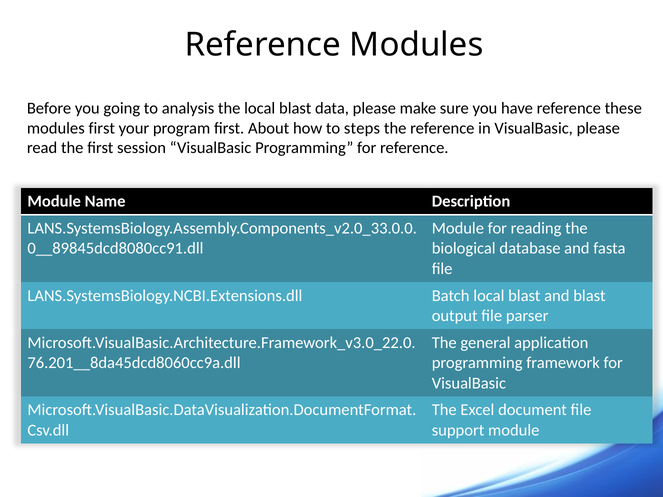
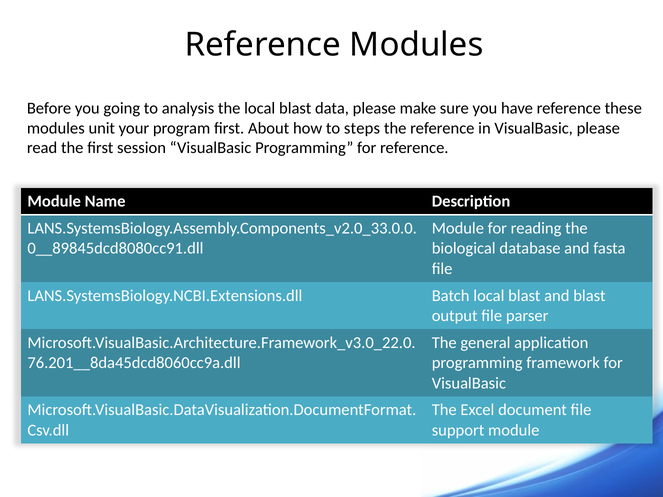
modules first: first -> unit (102, 128)
